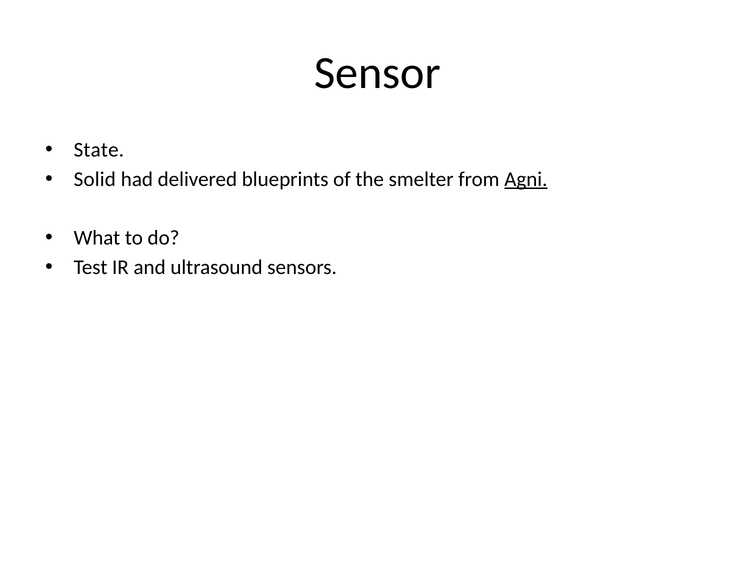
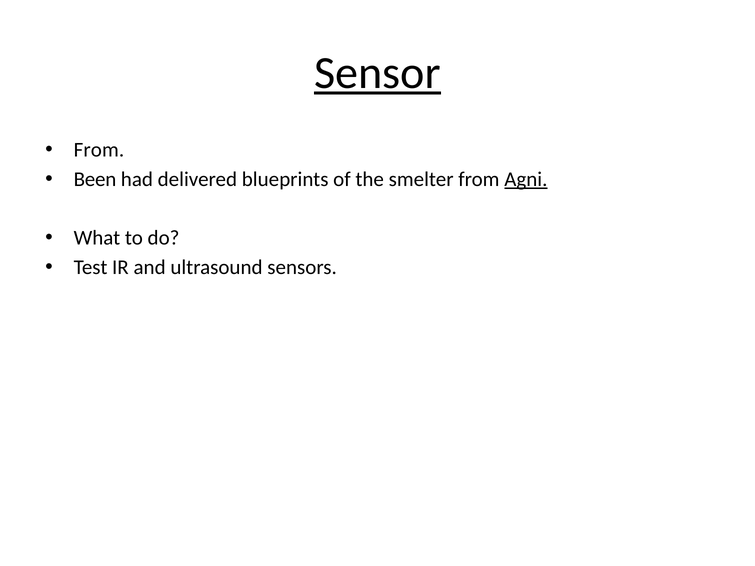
Sensor underline: none -> present (377, 73)
State: State -> From (99, 150)
Solid: Solid -> Been (95, 179)
